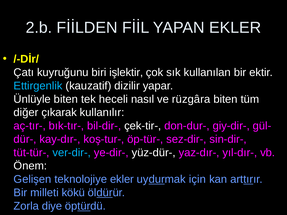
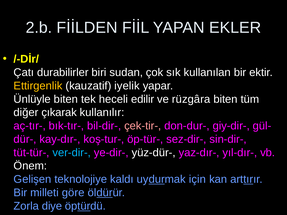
kuyruğunu: kuyruğunu -> durabilirler (63, 73)
işlektir: işlektir -> sudan (126, 73)
Ettirgenlik colour: light blue -> yellow (38, 86)
dizilir: dizilir -> iyelik (127, 86)
nasıl: nasıl -> edilir (143, 99)
çek-tir- colour: white -> pink (143, 126)
teknolojiye ekler: ekler -> kaldı (122, 179)
kökü: kökü -> göre (73, 193)
